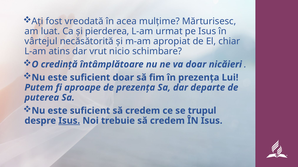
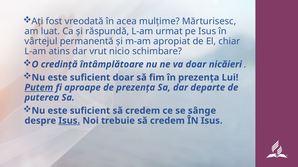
pierderea: pierderea -> răspundă (107, 31)
necăsătorită: necăsătorită -> permanentă (87, 41)
Putem underline: none -> present (39, 88)
trupul: trupul -> sânge (202, 111)
